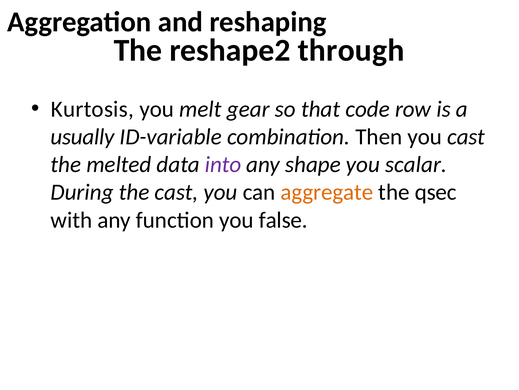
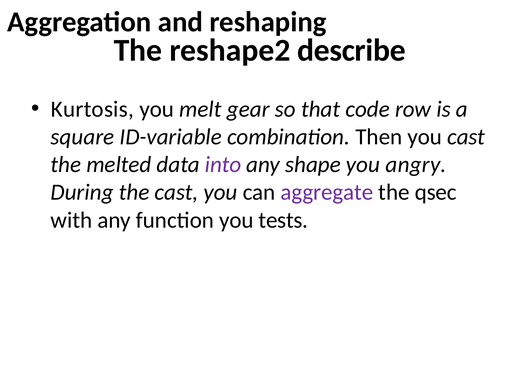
through: through -> describe (351, 50)
usually: usually -> square (82, 137)
scalar: scalar -> angry (416, 164)
aggregate colour: orange -> purple (327, 192)
false: false -> tests (283, 220)
